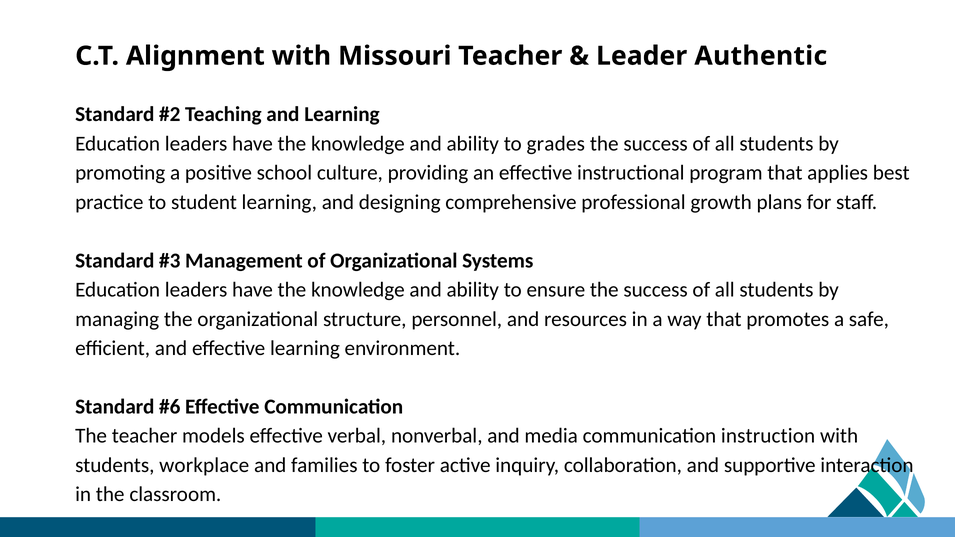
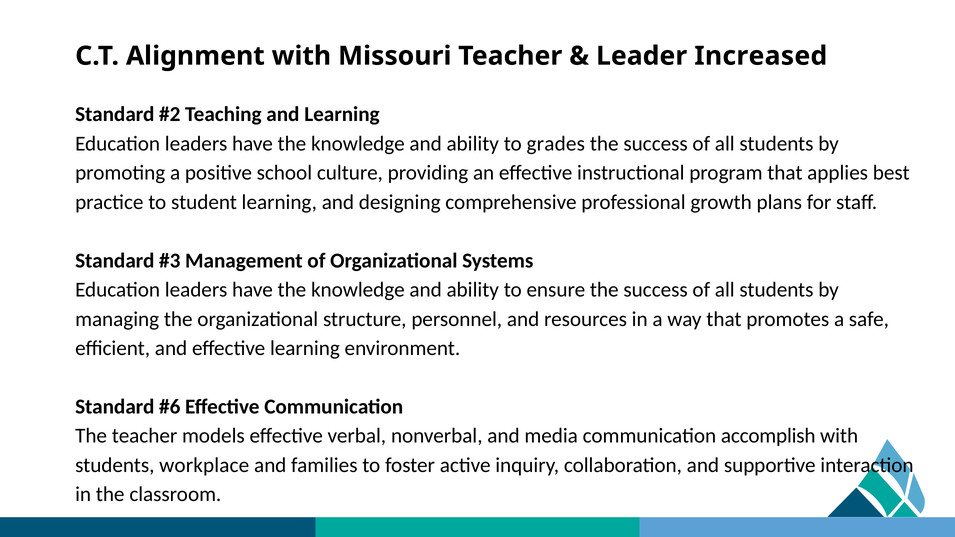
Authentic: Authentic -> Increased (761, 56)
instruction: instruction -> accomplish (768, 436)
